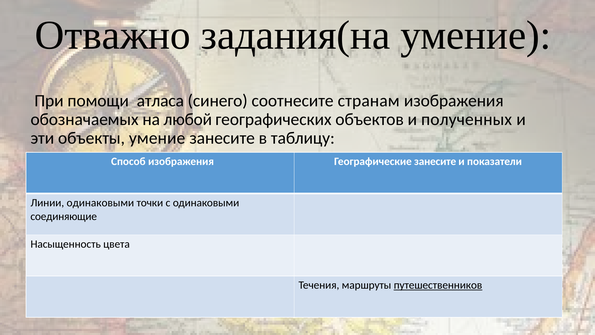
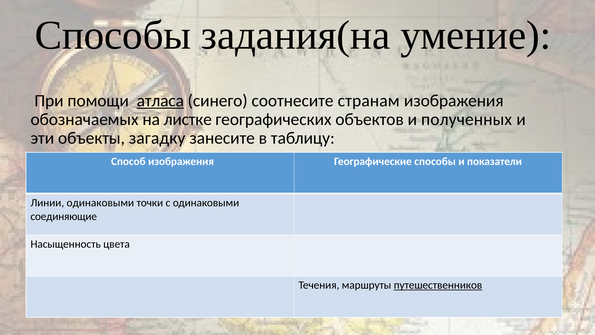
Отважно: Отважно -> Способы (113, 35)
атласа underline: none -> present (160, 101)
любой: любой -> листке (188, 119)
объекты умение: умение -> загадку (157, 138)
Географические занесите: занесите -> способы (435, 161)
